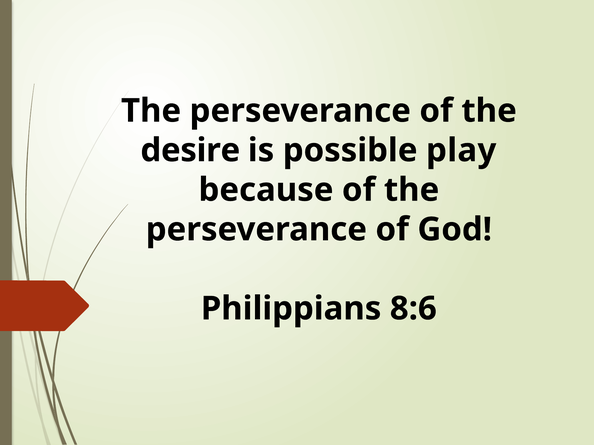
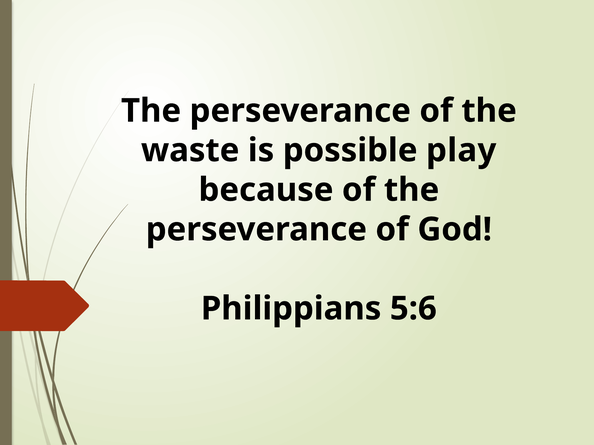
desire: desire -> waste (190, 151)
8:6: 8:6 -> 5:6 (413, 309)
